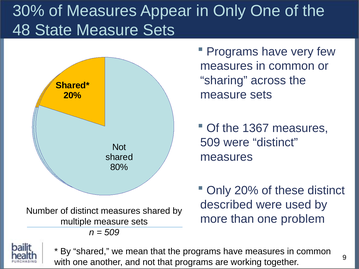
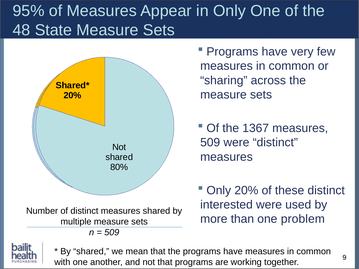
30%: 30% -> 95% (29, 11)
described: described -> interested (226, 205)
